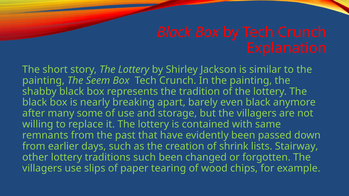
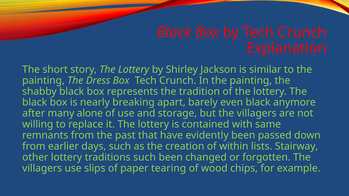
Seem: Seem -> Dress (98, 81)
some: some -> alone (90, 114)
shrink: shrink -> within (234, 147)
